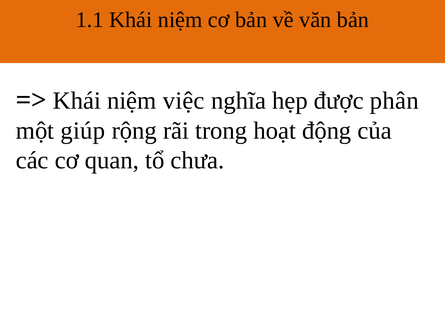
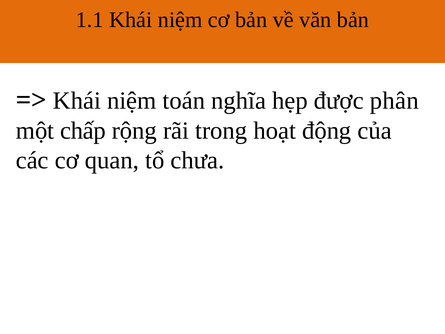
việc: việc -> toán (184, 101)
giúp: giúp -> chấp (83, 131)
